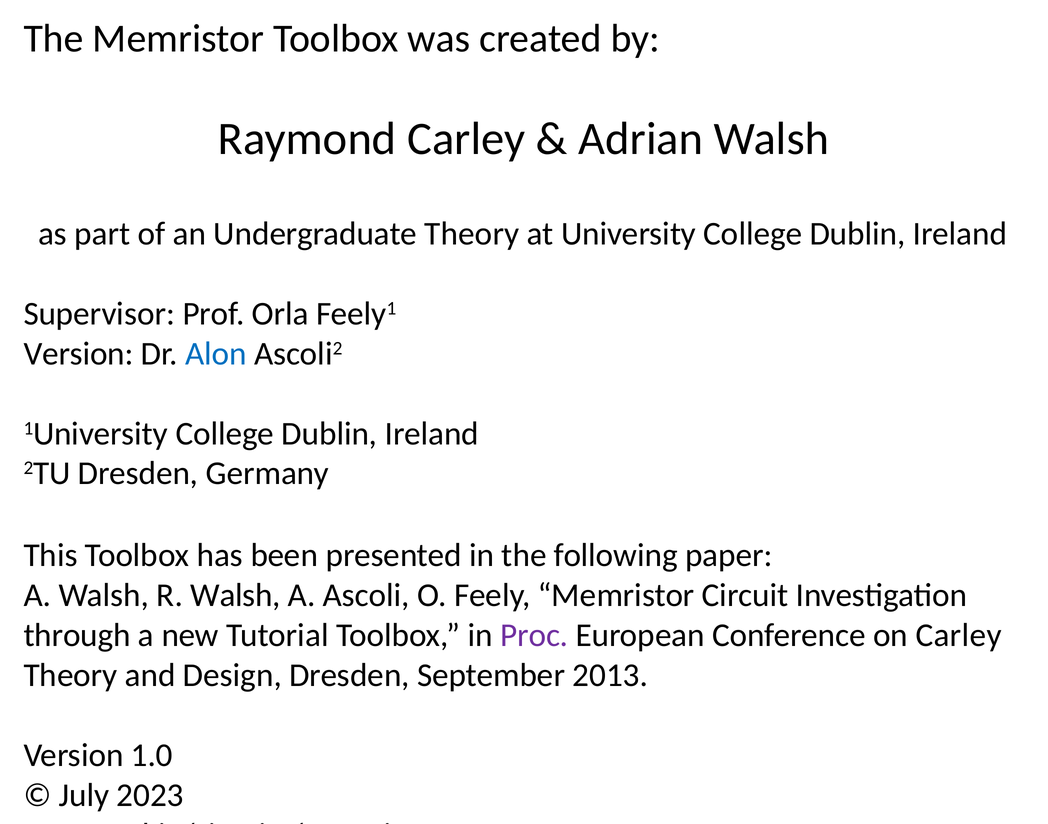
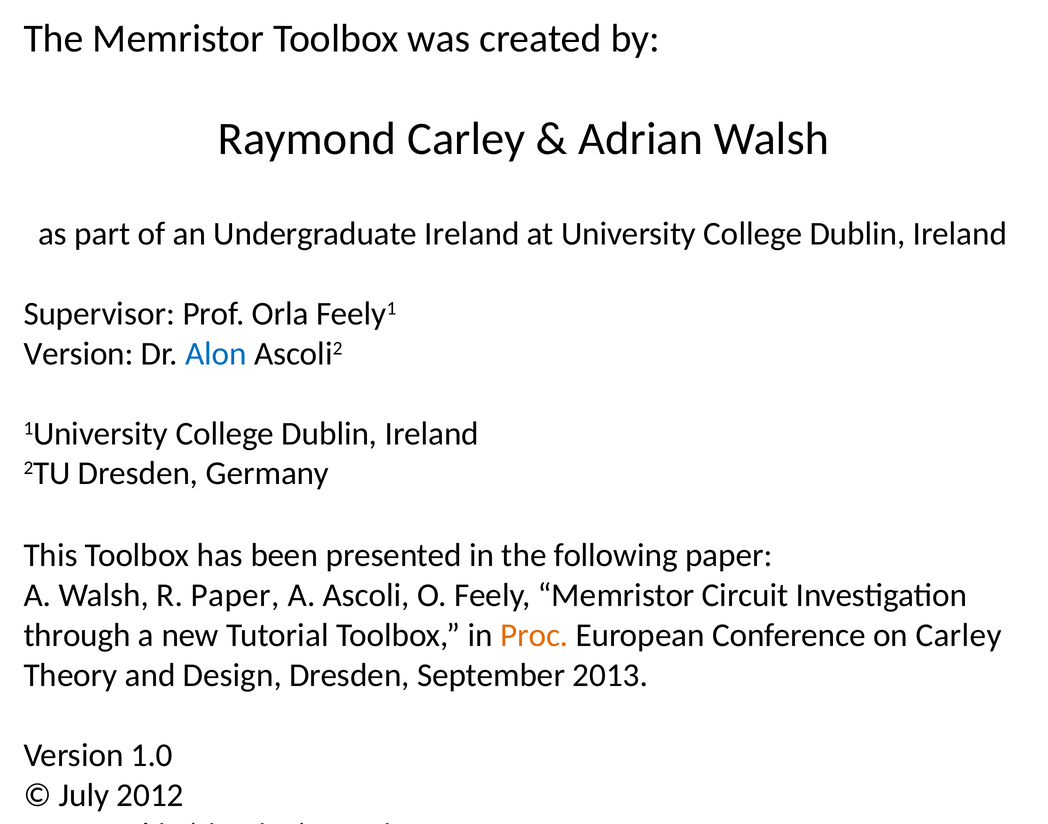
Undergraduate Theory: Theory -> Ireland (472, 234)
R Walsh: Walsh -> Paper (235, 595)
Proc colour: purple -> orange (534, 635)
2023: 2023 -> 2012 (150, 795)
